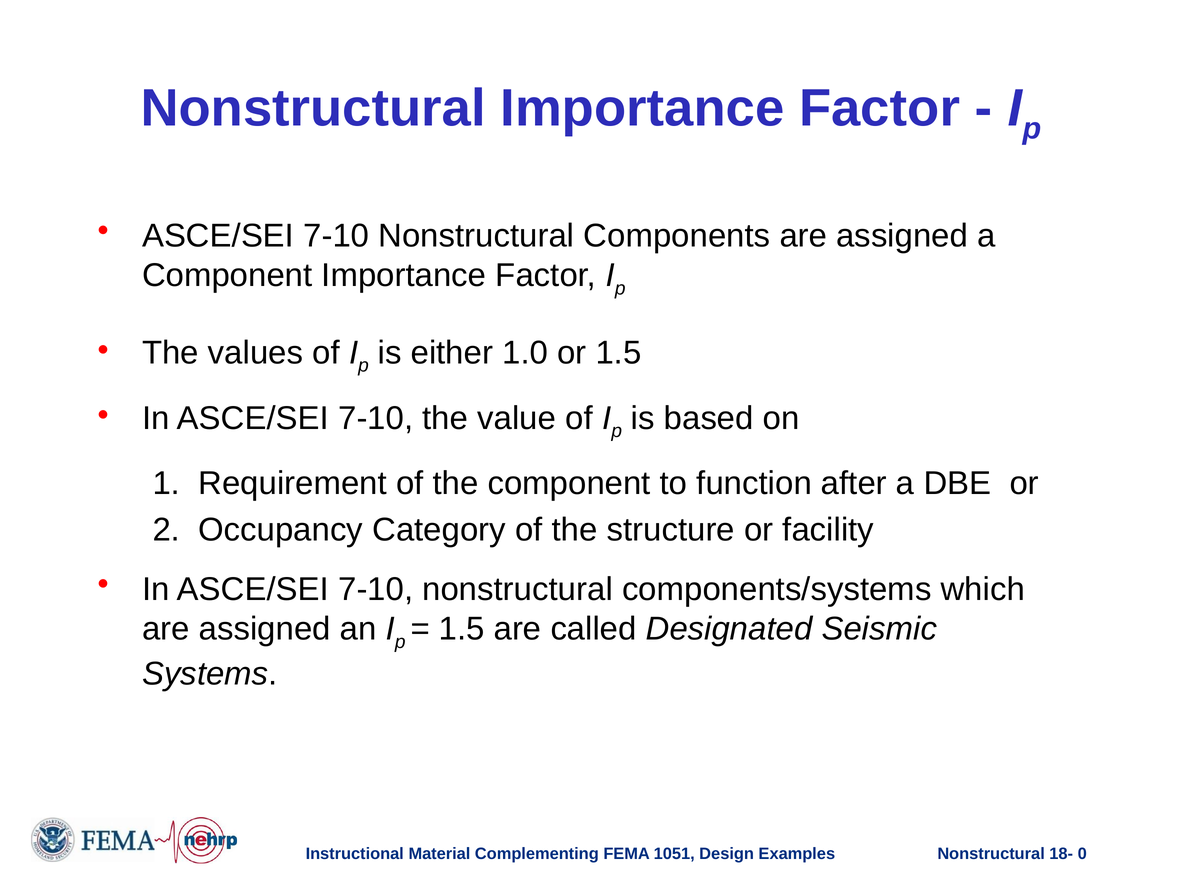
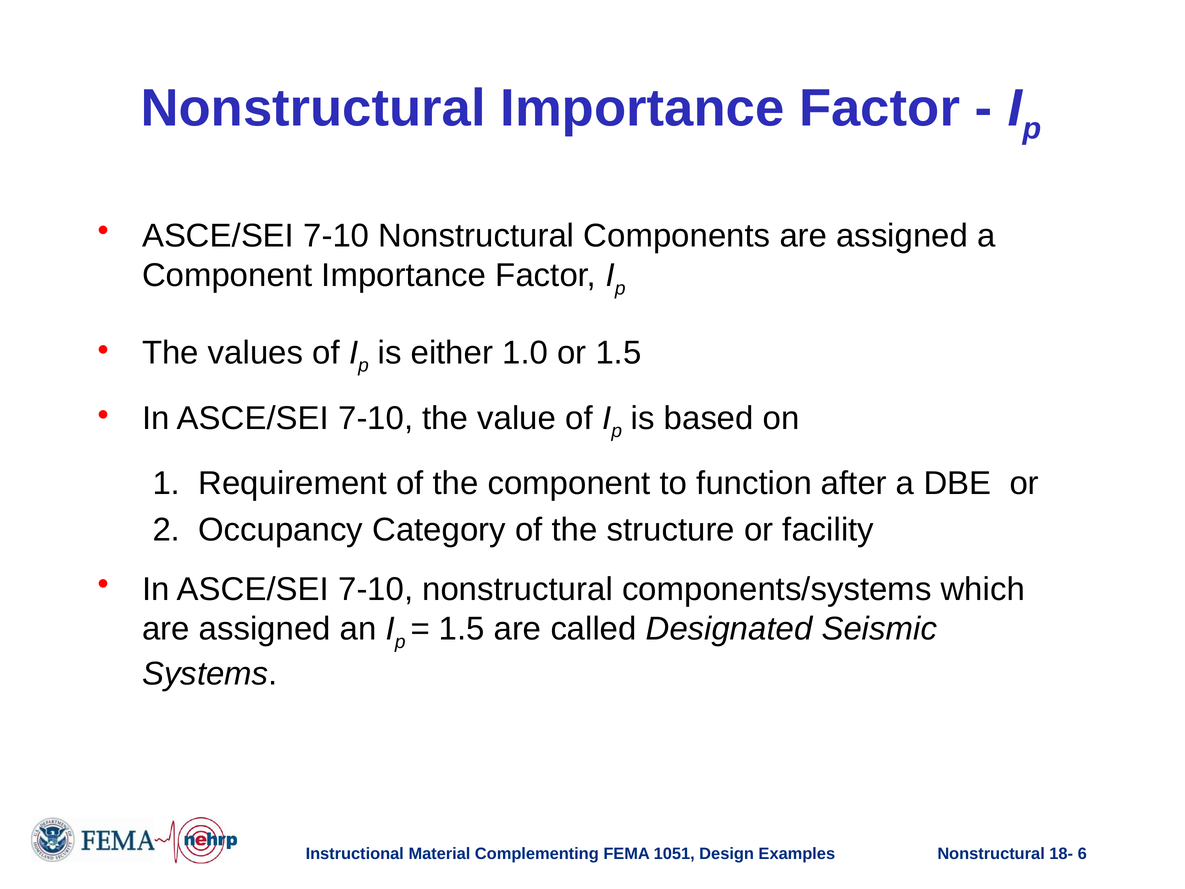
0: 0 -> 6 (1082, 854)
